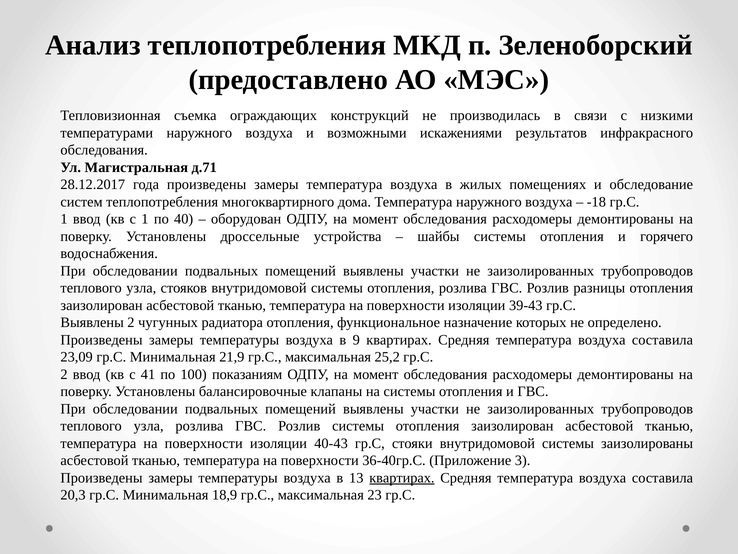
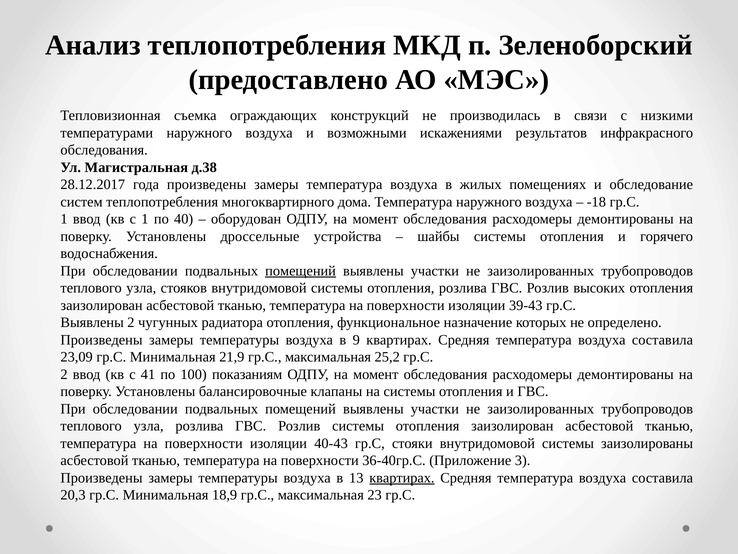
д.71: д.71 -> д.38 (204, 167)
помещений underline: none -> present (301, 271)
разницы: разницы -> высоких (599, 288)
